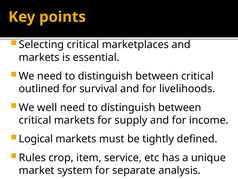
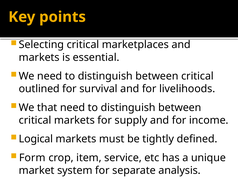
well: well -> that (47, 107)
Rules: Rules -> Form (32, 157)
